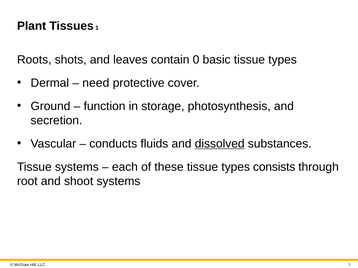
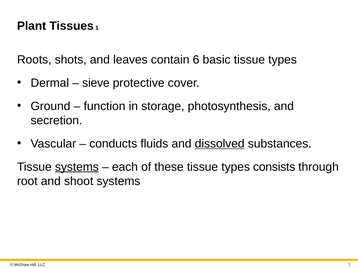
0: 0 -> 6 (196, 60)
need: need -> sieve (96, 83)
systems underline: none -> present (77, 167)
